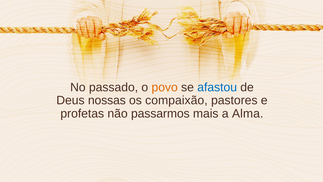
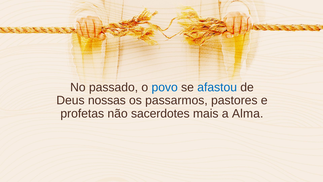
povo colour: orange -> blue (165, 87)
compaixão: compaixão -> passarmos (176, 100)
passarmos: passarmos -> sacerdotes (160, 113)
